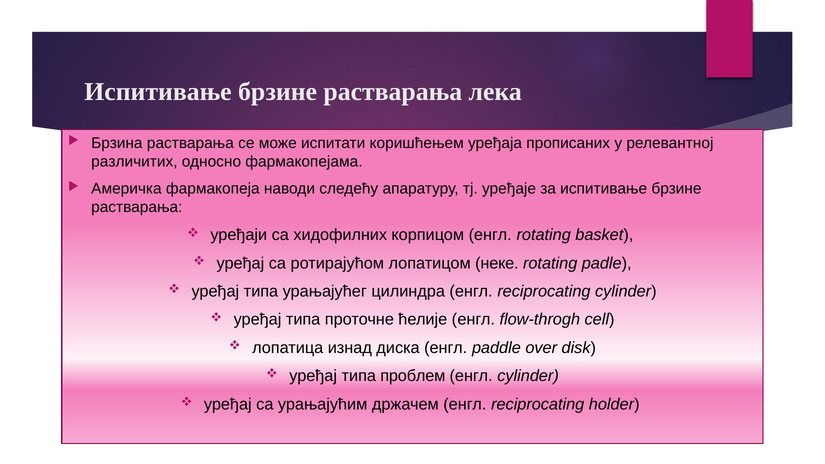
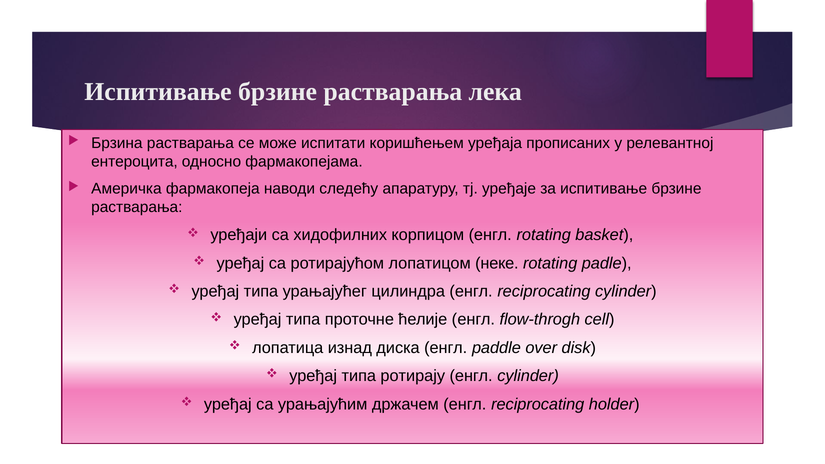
различитих: различитих -> ентероцита (134, 162)
проблем: проблем -> ротирају (413, 376)
